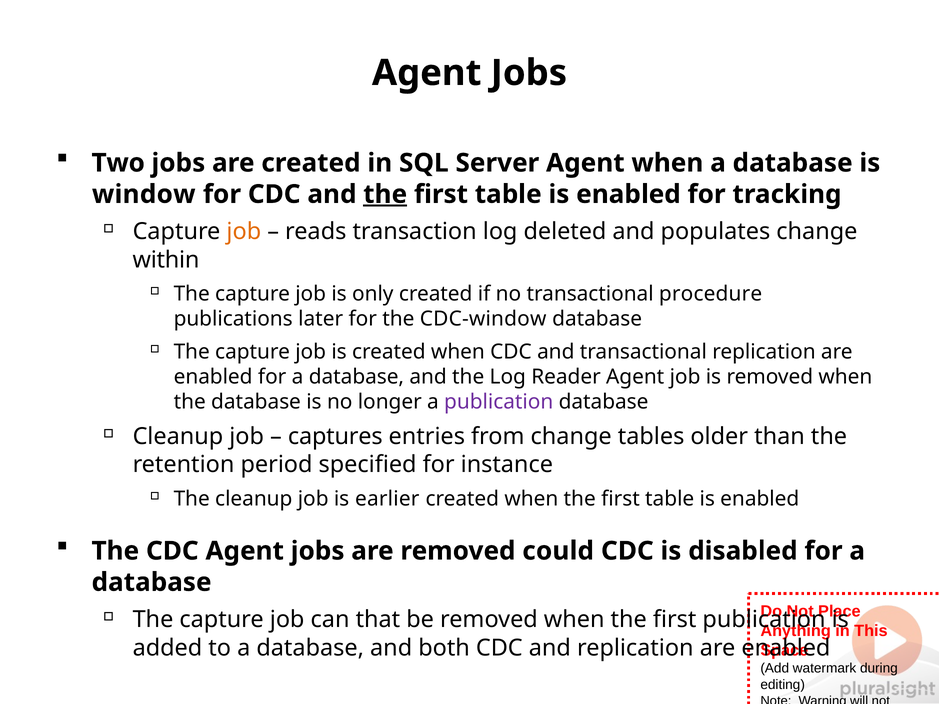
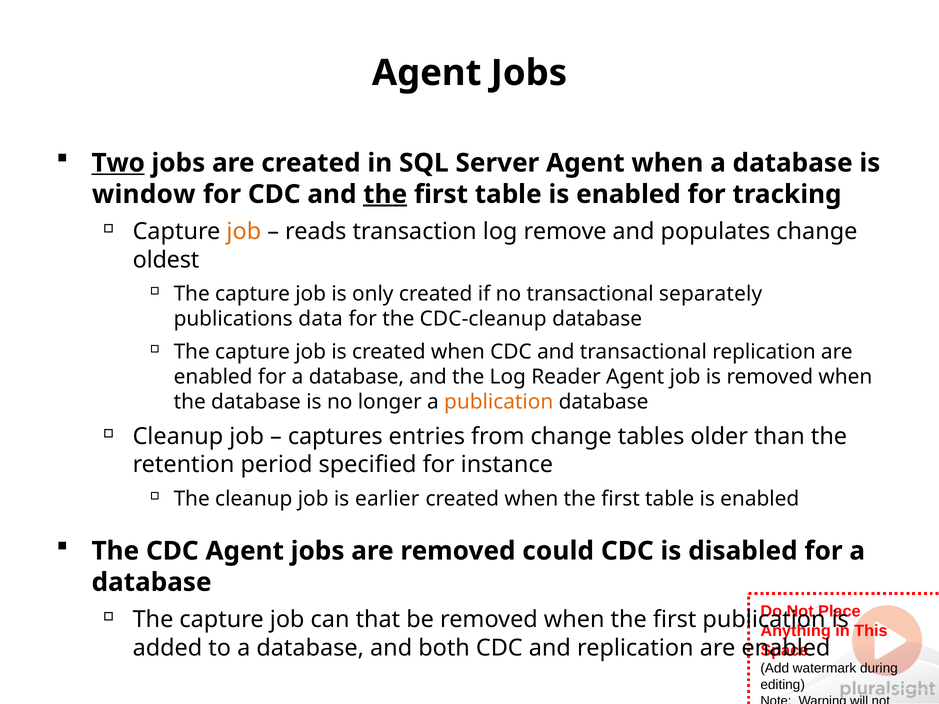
Two underline: none -> present (118, 163)
log deleted: deleted -> remove (565, 232)
within: within -> oldest (166, 260)
procedure: procedure -> separately (711, 294)
later: later -> data (321, 319)
CDC-window: CDC-window -> CDC-cleanup (483, 319)
publication colour: purple -> orange (499, 402)
